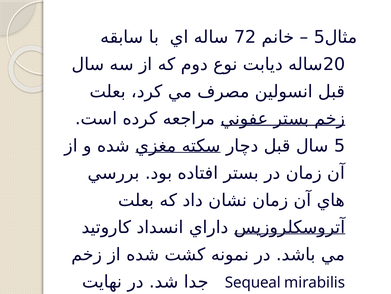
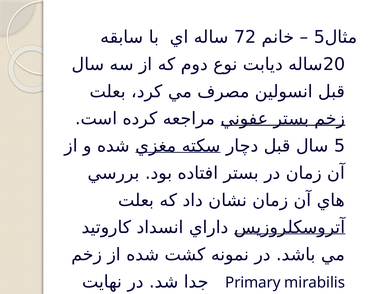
Sequeal: Sequeal -> Primary (253, 282)
